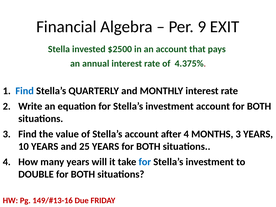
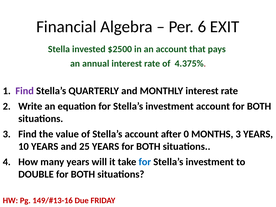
9: 9 -> 6 (202, 27)
Find colour: blue -> purple (25, 91)
after 4: 4 -> 0 (186, 134)
